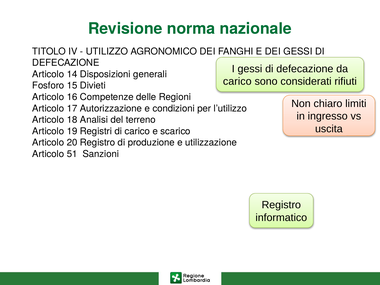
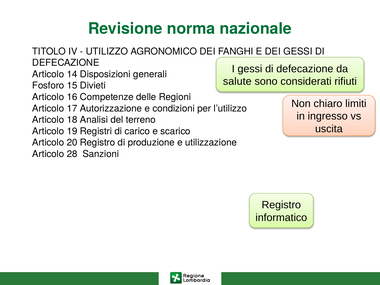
carico: carico -> salute (237, 82)
51: 51 -> 28 (72, 154)
